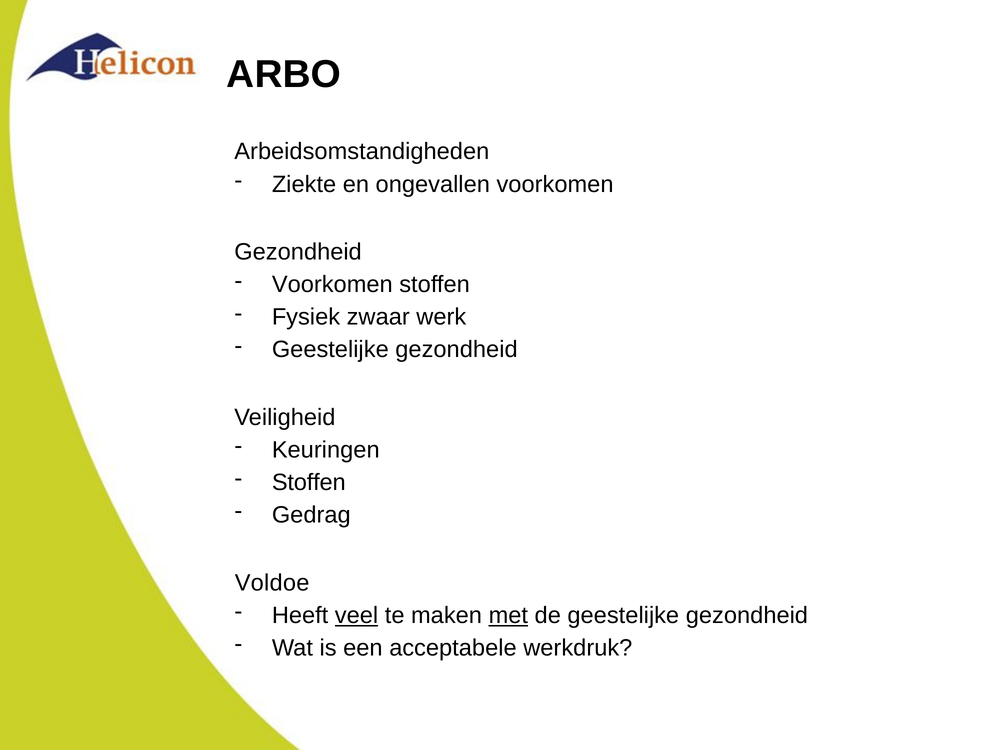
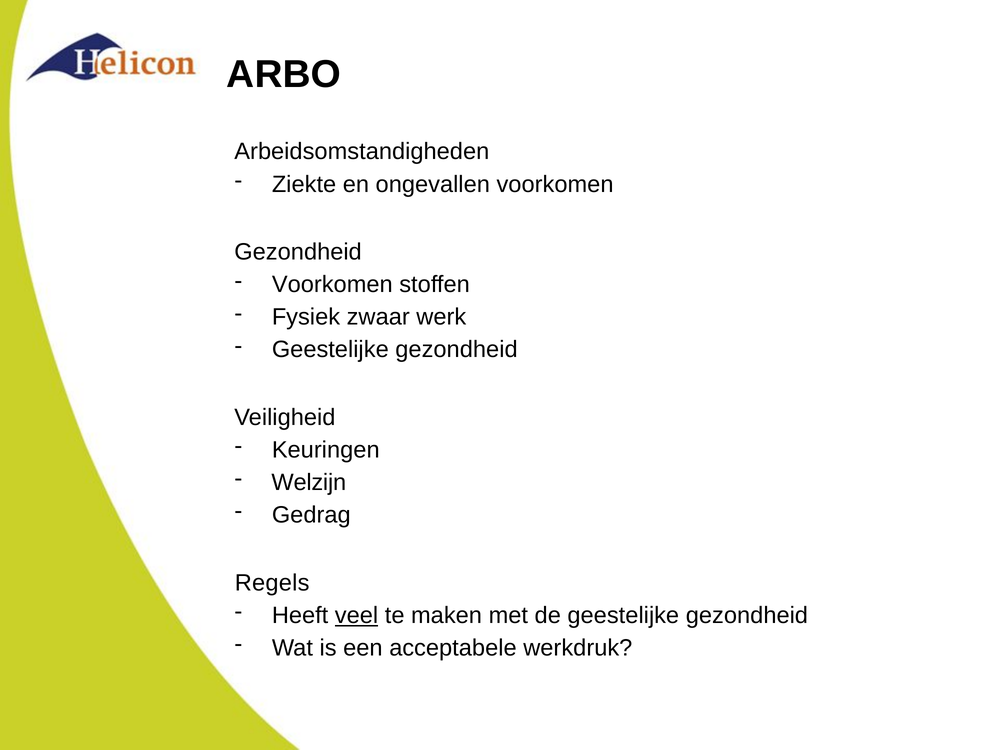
Stoffen: Stoffen -> Welzijn (309, 483)
Voldoe: Voldoe -> Regels (272, 583)
met underline: present -> none (508, 615)
